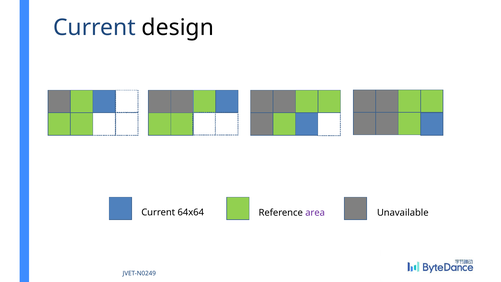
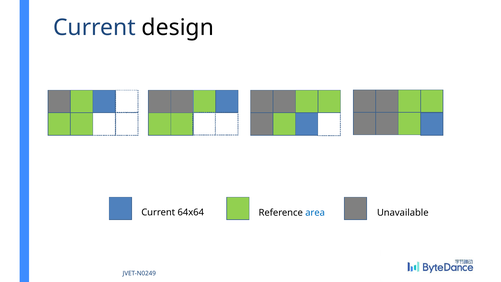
area colour: purple -> blue (315, 213)
